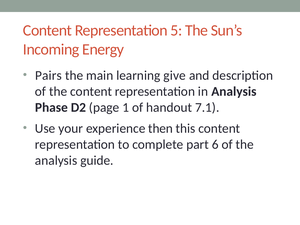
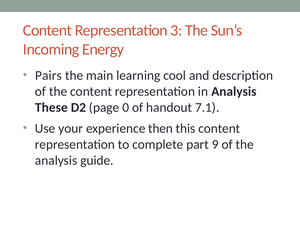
5: 5 -> 3 (176, 30)
give: give -> cool (175, 75)
Phase: Phase -> These (51, 107)
1: 1 -> 0 (126, 107)
6: 6 -> 9 (215, 144)
